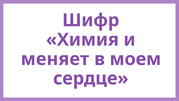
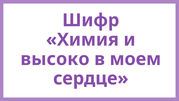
меняет: меняет -> высоко (55, 59)
